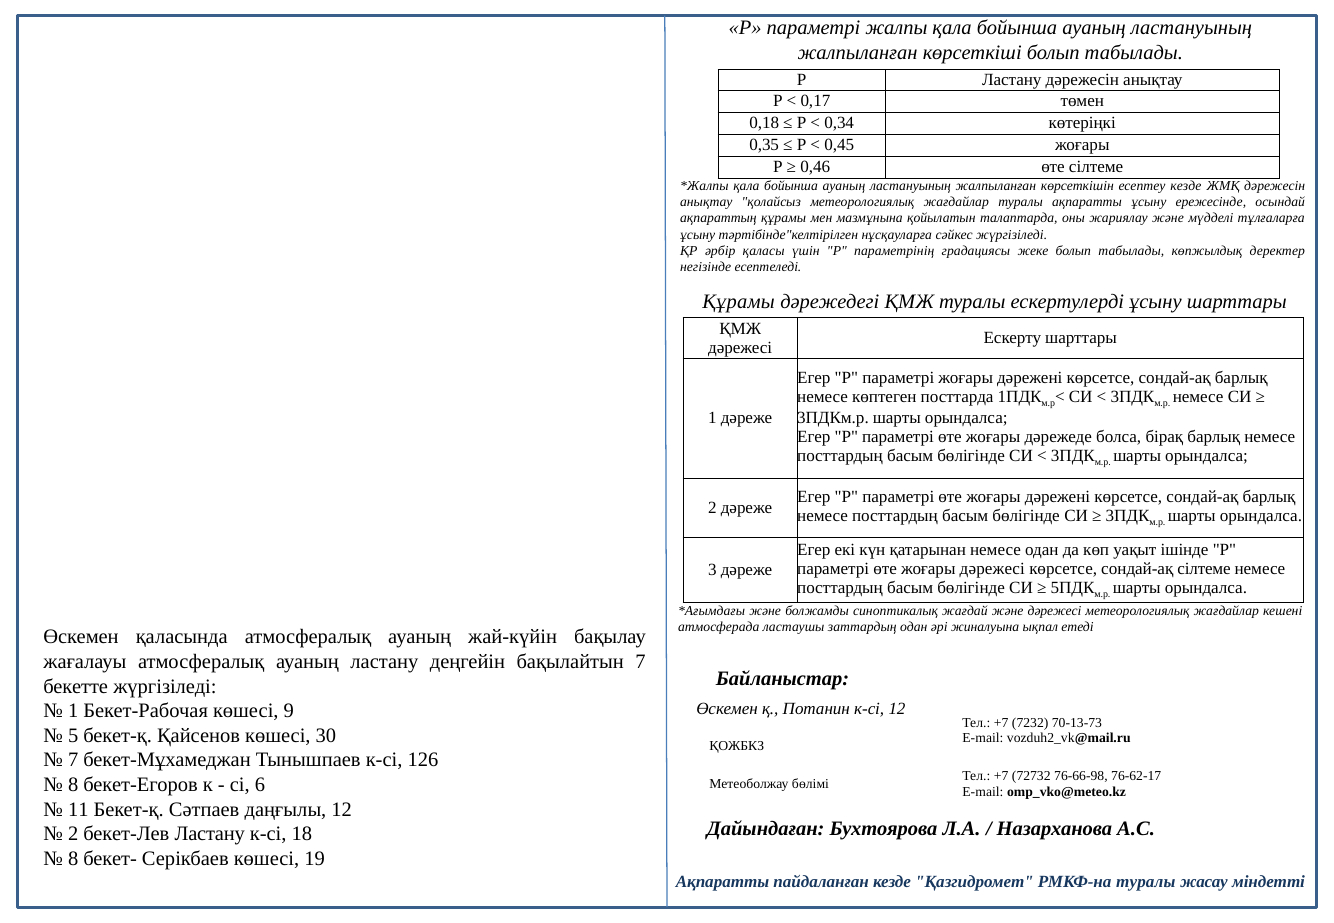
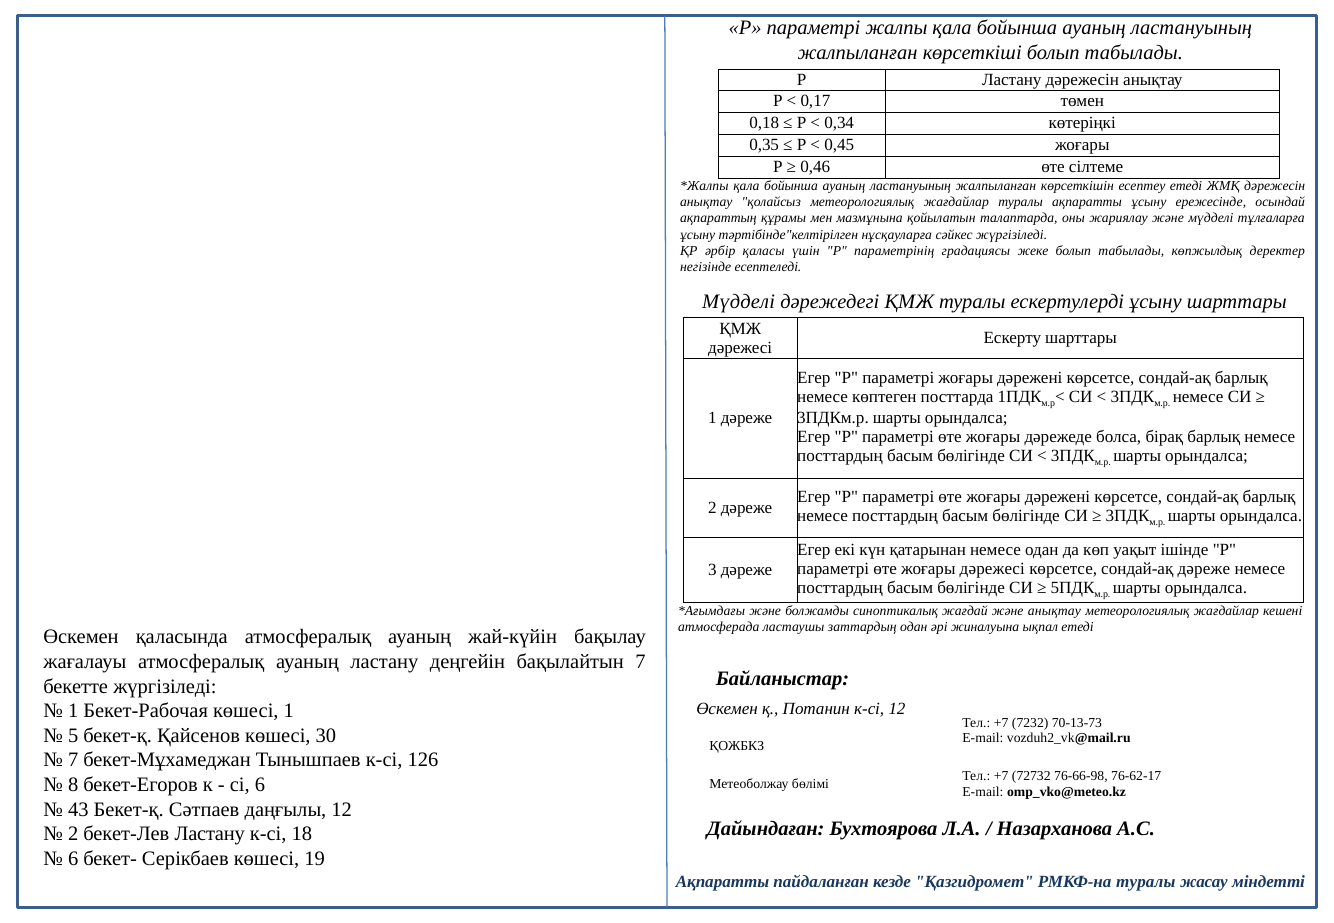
есептеу кезде: кезде -> етеді (1186, 186)
Құрамы: Құрамы -> Мүдделі (739, 302)
сондай-ақ сілтеме: сілтеме -> дәреже (1204, 569)
және дәрежесі: дәрежесі -> анықтау (1054, 611)
көшесі 9: 9 -> 1 (289, 711)
11: 11 -> 43 (78, 810)
8: 8 -> 6 (73, 859)
